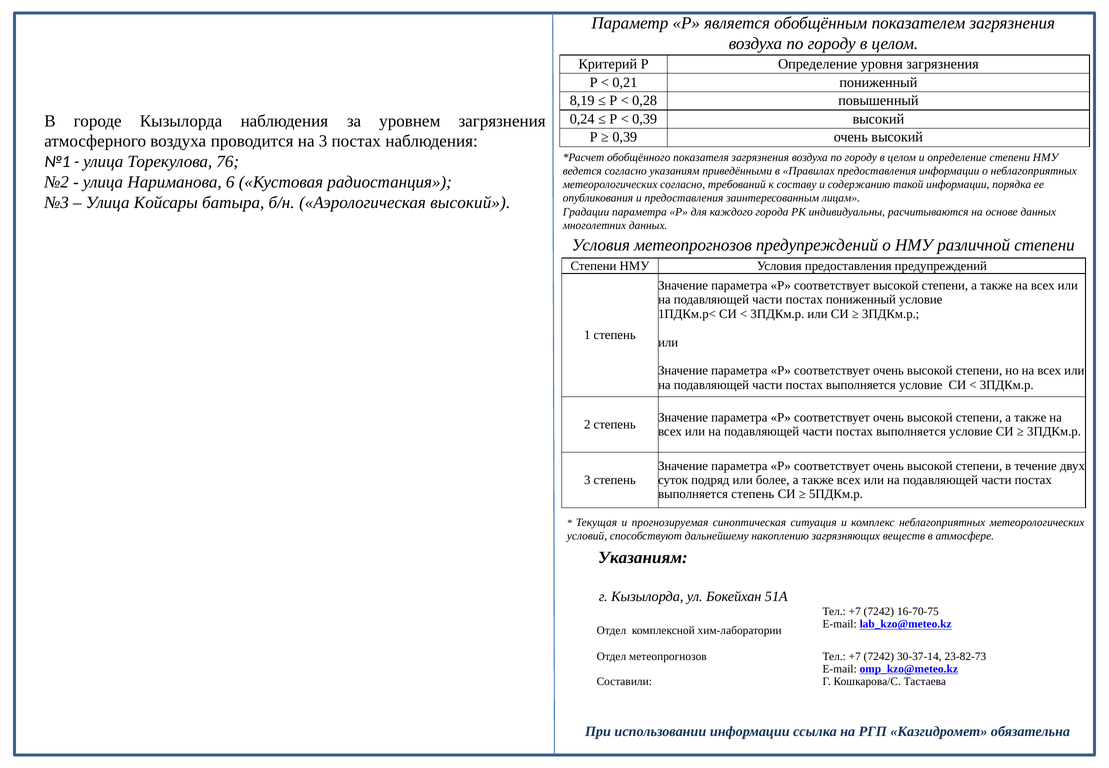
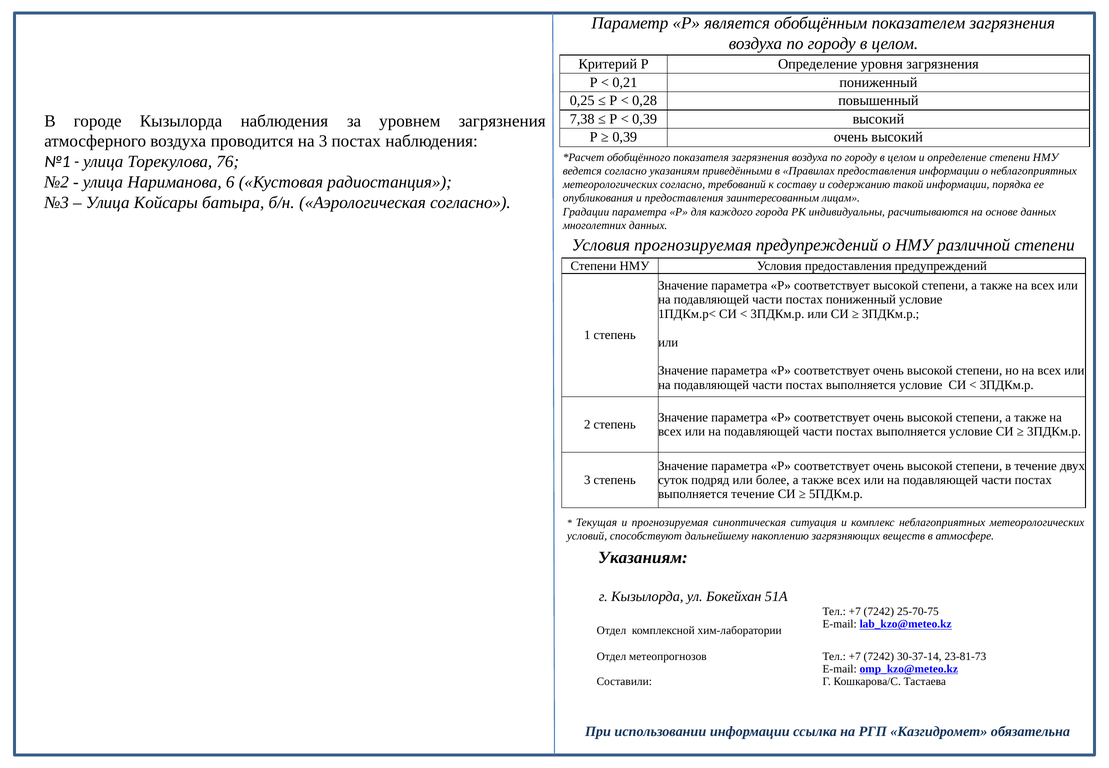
8,19: 8,19 -> 0,25 (582, 101)
0,24: 0,24 -> 7,38 (582, 119)
Аэрологическая высокий: высокий -> согласно (470, 203)
Условия метеопрогнозов: метеопрогнозов -> прогнозируемая (693, 245)
выполняется степень: степень -> течение (753, 494)
16-70-75: 16-70-75 -> 25-70-75 (918, 611)
23-82-73: 23-82-73 -> 23-81-73 (965, 656)
